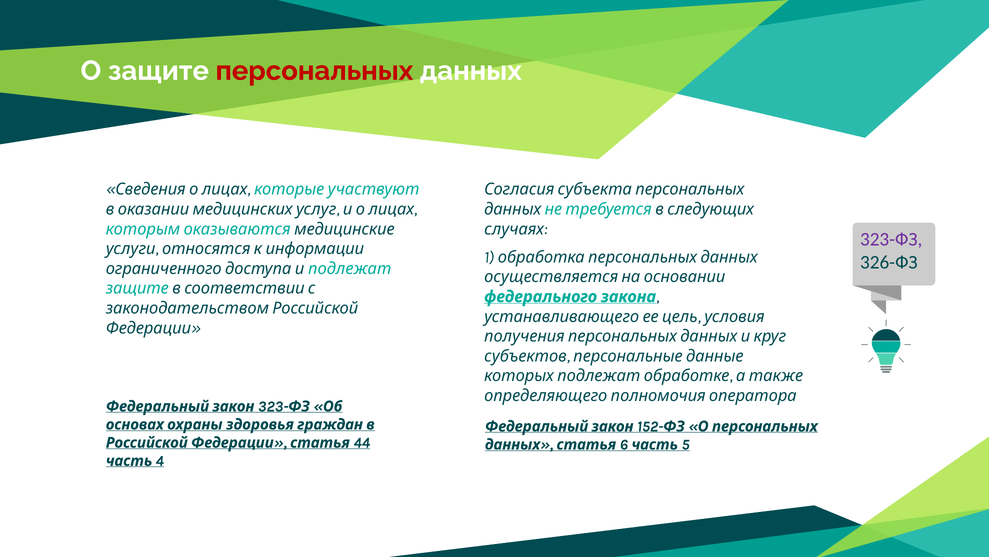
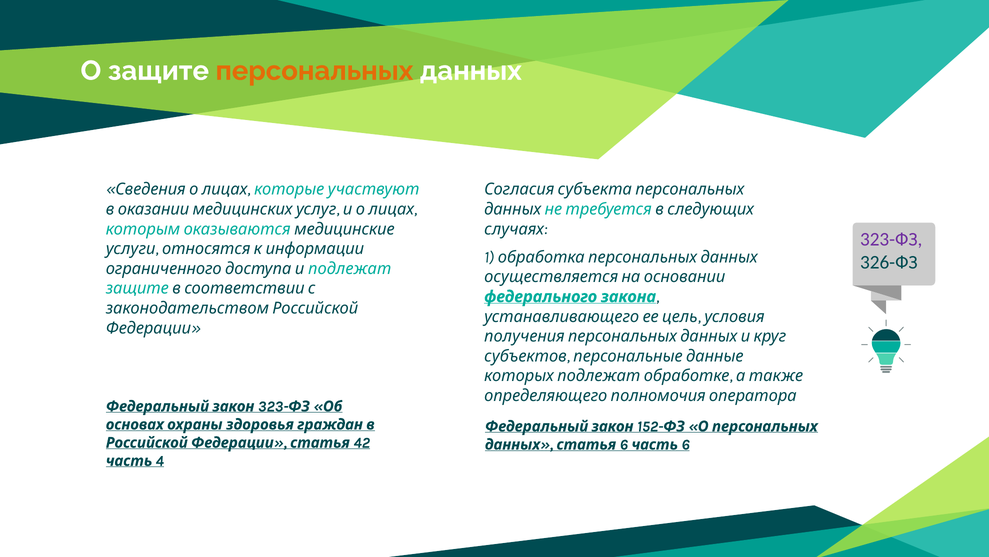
персональных colour: red -> orange (314, 71)
44: 44 -> 42 (362, 442)
6 5: 5 -> 6 (686, 444)
